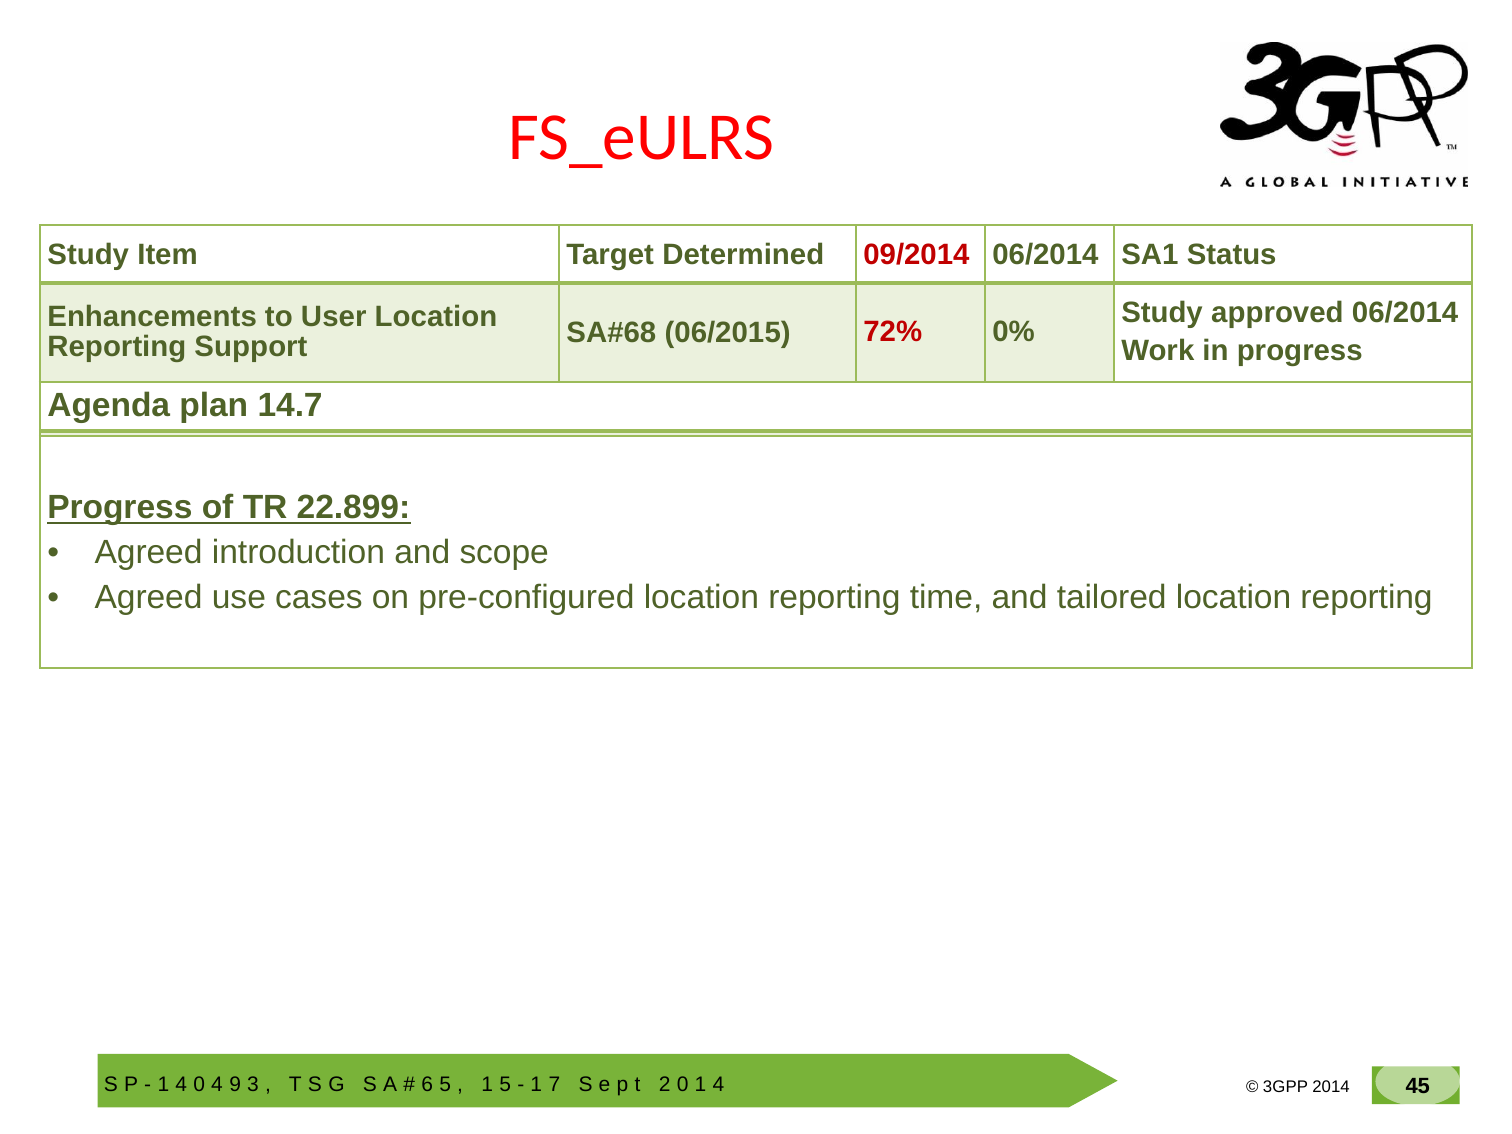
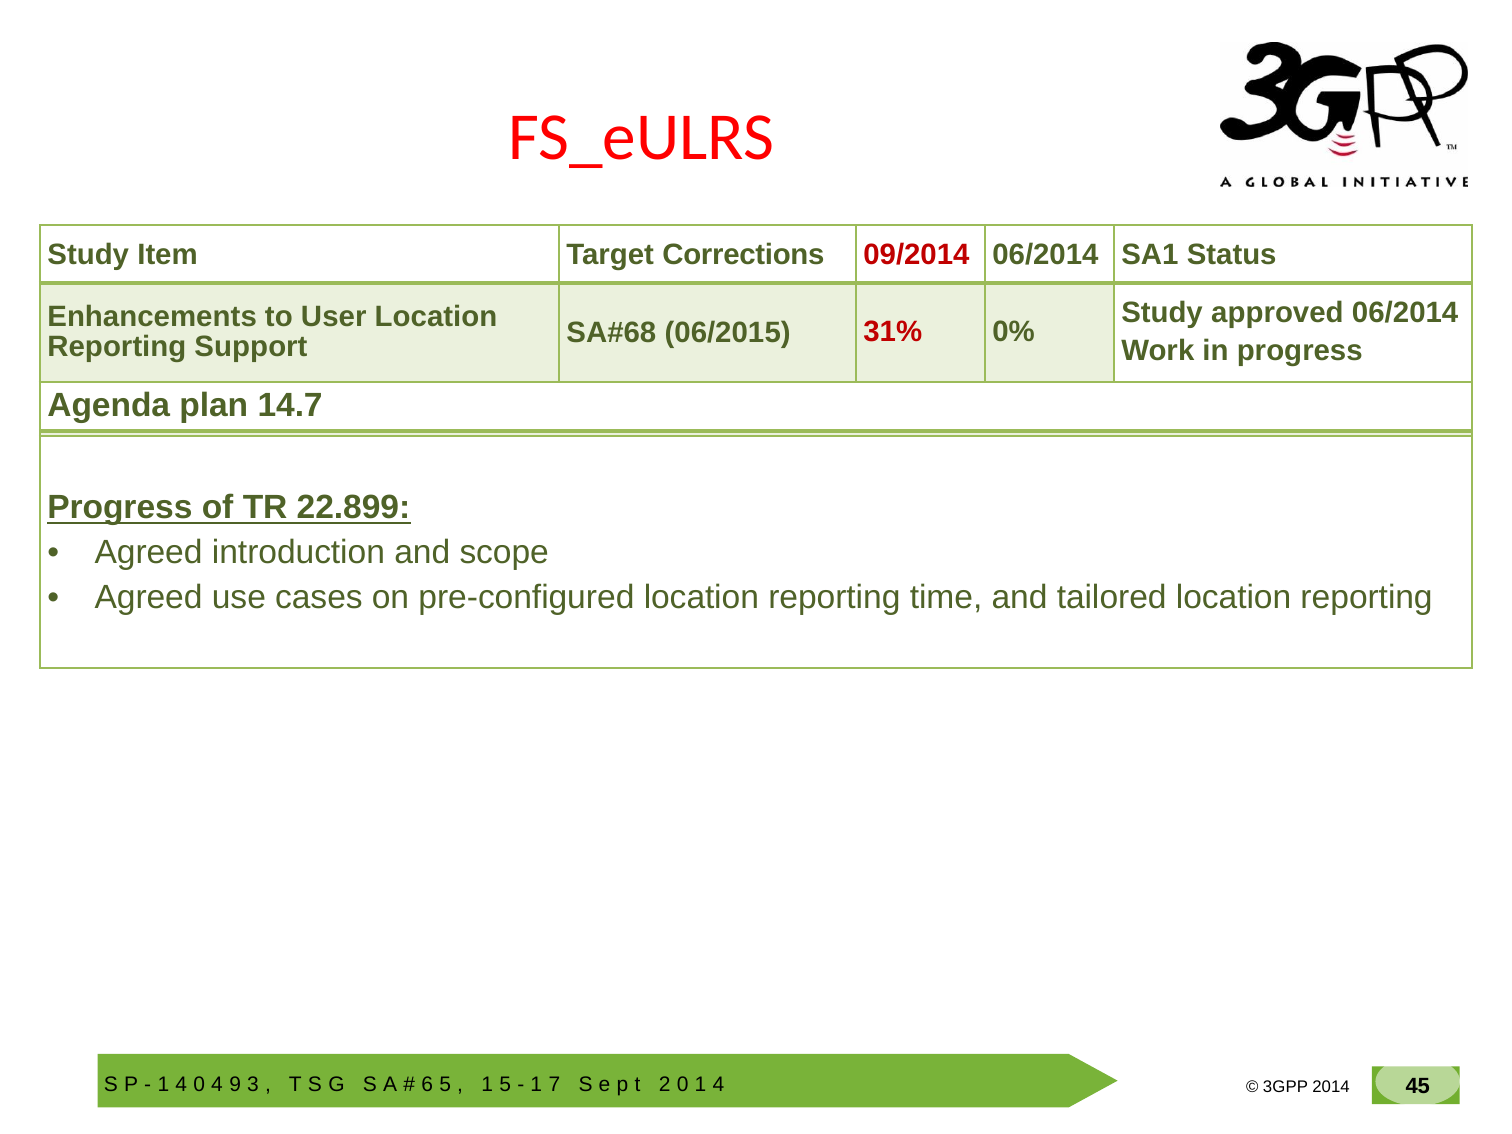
Determined: Determined -> Corrections (743, 255)
72%: 72% -> 31% (893, 332)
